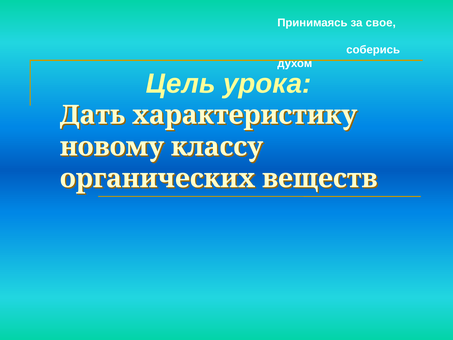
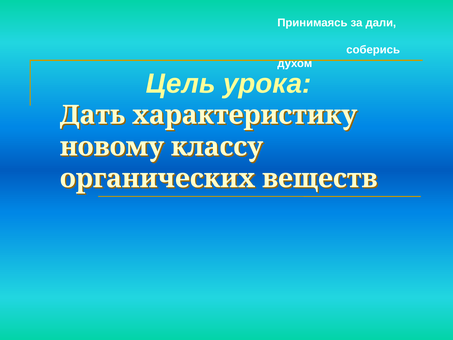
свое: свое -> дали (381, 23)
